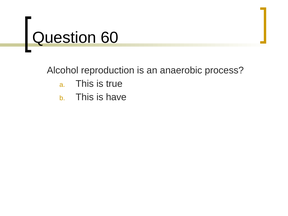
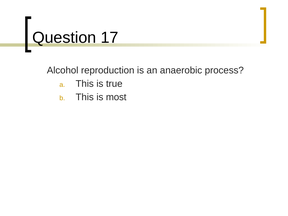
60: 60 -> 17 (110, 38)
have: have -> most (116, 97)
